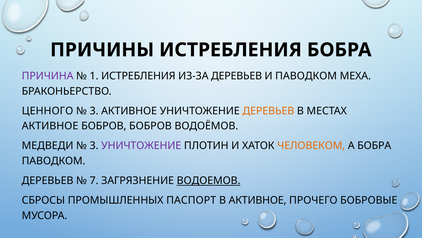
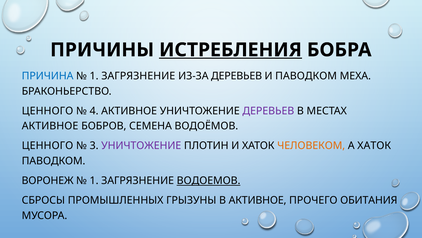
ИСТРЕБЛЕНИЯ underline: none -> present (230, 50)
ПРИЧИНА colour: purple -> blue (48, 76)
ИСТРЕБЛЕНИЯ: ИСТРЕБЛЕНИЯ -> ЗАГРЯЗНЕНИЕ (138, 76)
3: 3 -> 4 (94, 111)
ДЕРЕВЬЕВ colour: orange -> purple (268, 111)
БОБРОВ БОБРОВ: БОБРОВ -> СЕМЕНА (150, 126)
МЕДВЕДИ: МЕДВЕДИ -> ЦЕННОГО (48, 145)
А БОБРА: БОБРА -> ХАТОК (374, 145)
ДЕРЕВЬЕВ: ДЕРЕВЬЕВ -> ВОРОНЕЖ (48, 180)
7: 7 -> 1 (94, 180)
ПАСПОРТ: ПАСПОРТ -> ГРЫЗУНЫ (191, 200)
БОБРОВЫЕ: БОБРОВЫЕ -> ОБИТАНИЯ (369, 200)
